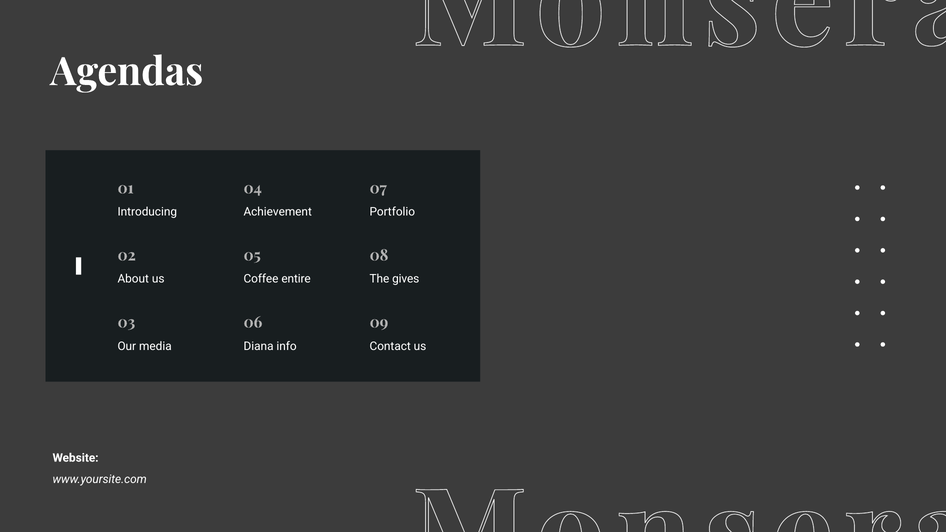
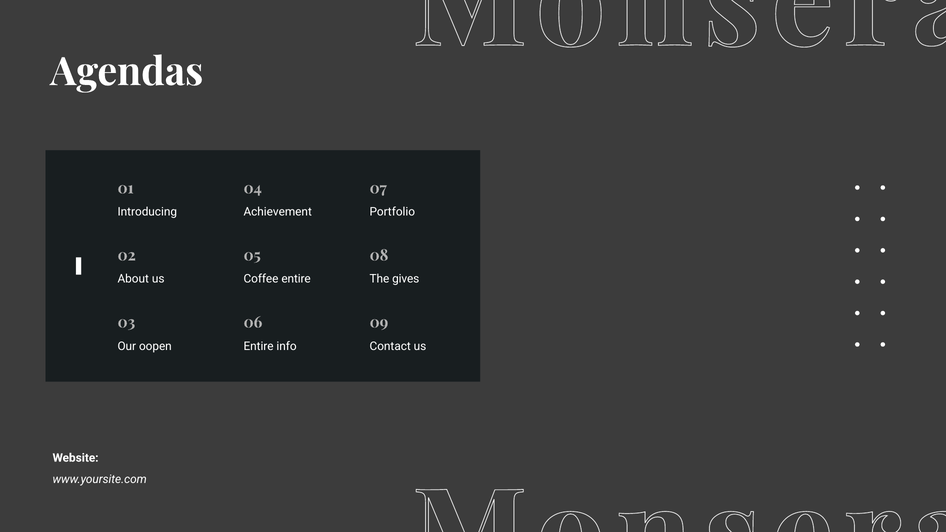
media: media -> oopen (155, 346)
Diana: Diana -> Entire (259, 346)
